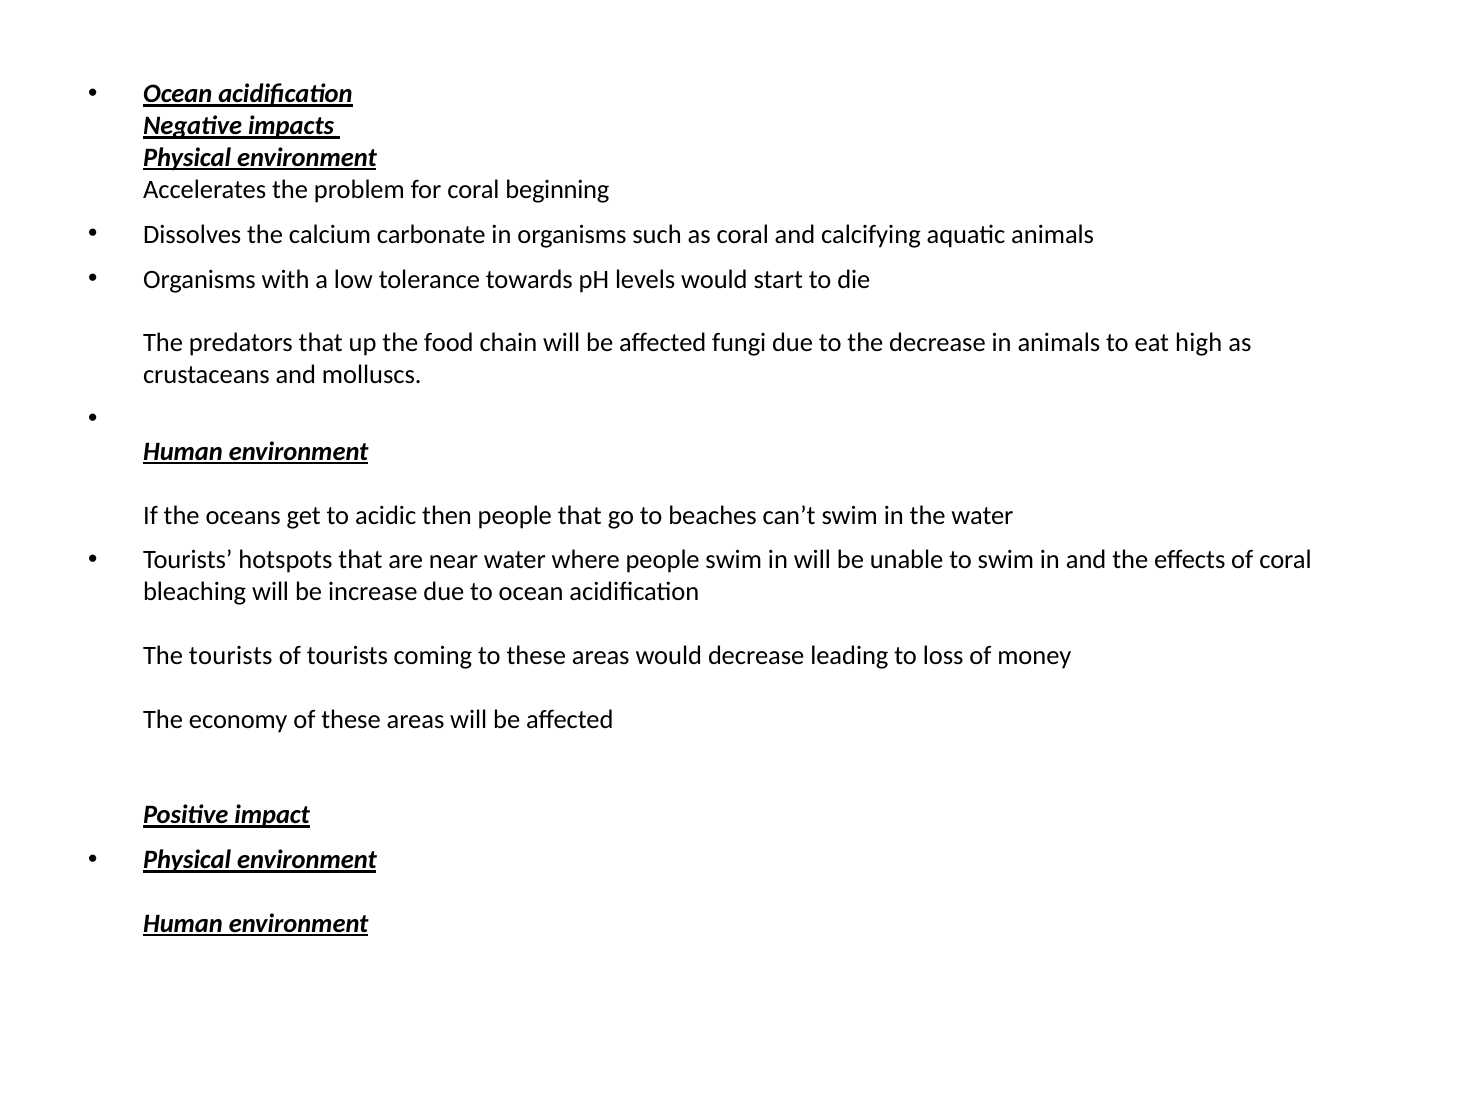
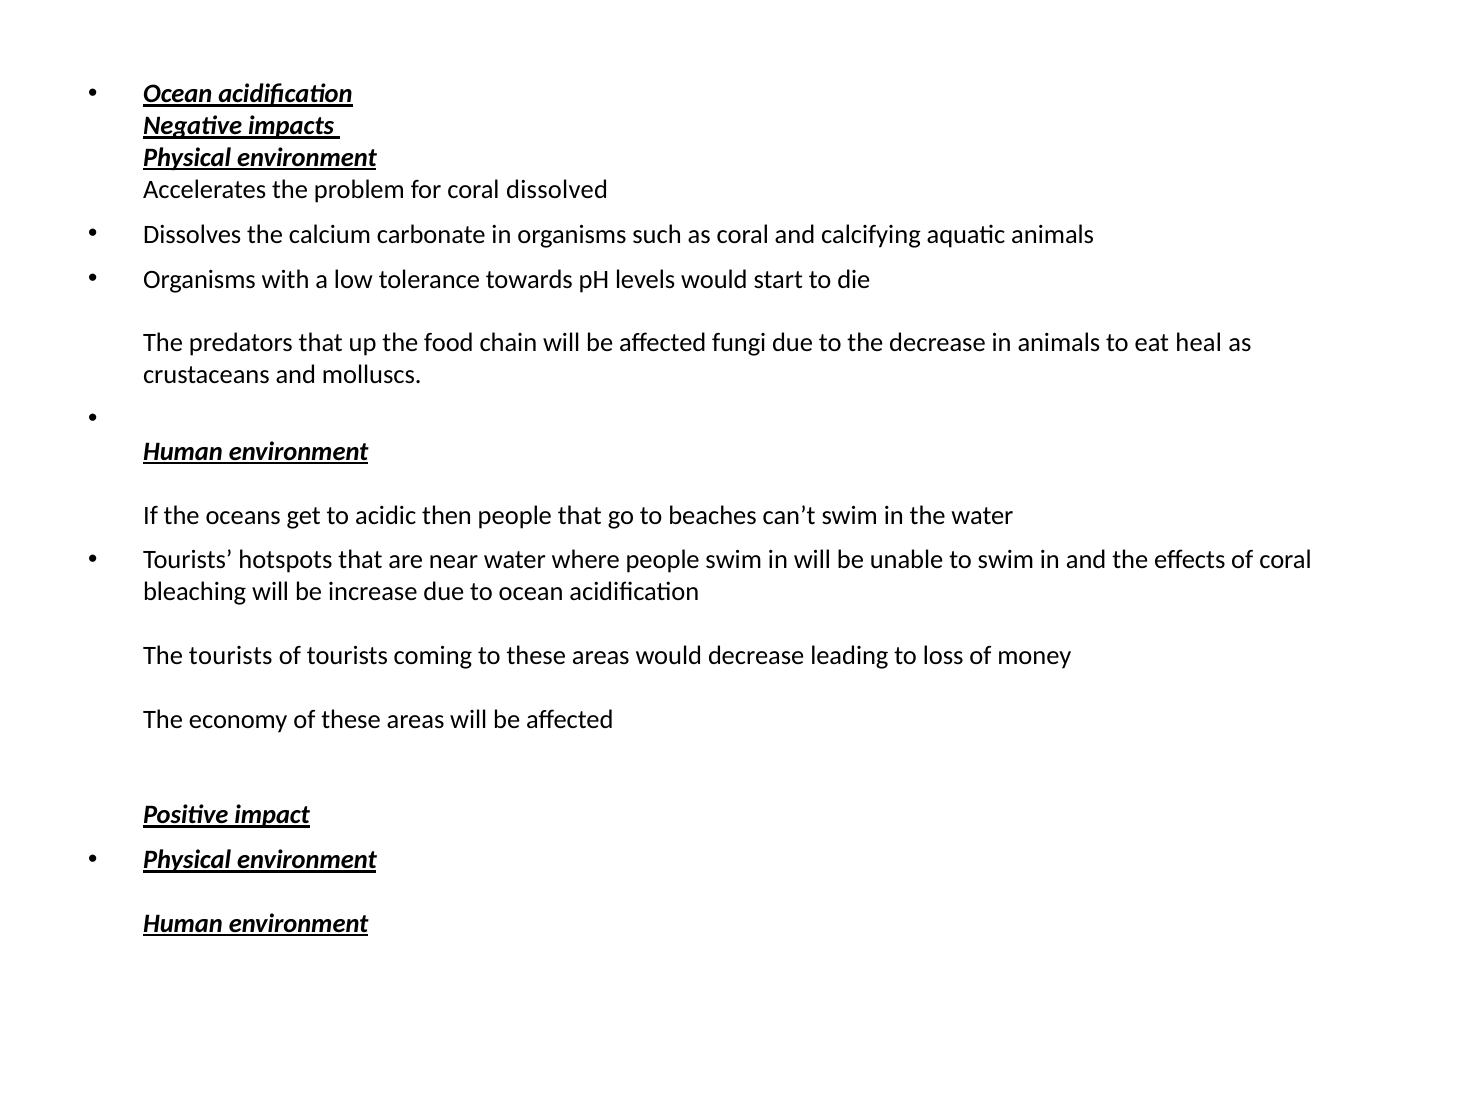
beginning: beginning -> dissolved (557, 189)
high: high -> heal (1199, 343)
